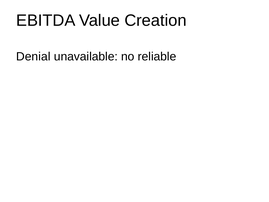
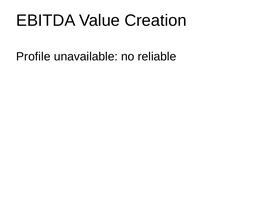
Denial: Denial -> Profile (33, 56)
